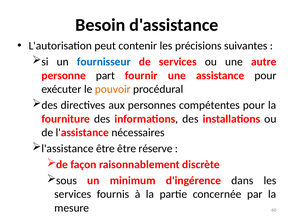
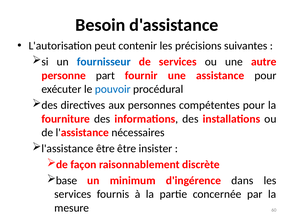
pouvoir colour: orange -> blue (113, 89)
réserve: réserve -> insister (155, 149)
sous: sous -> base (66, 181)
